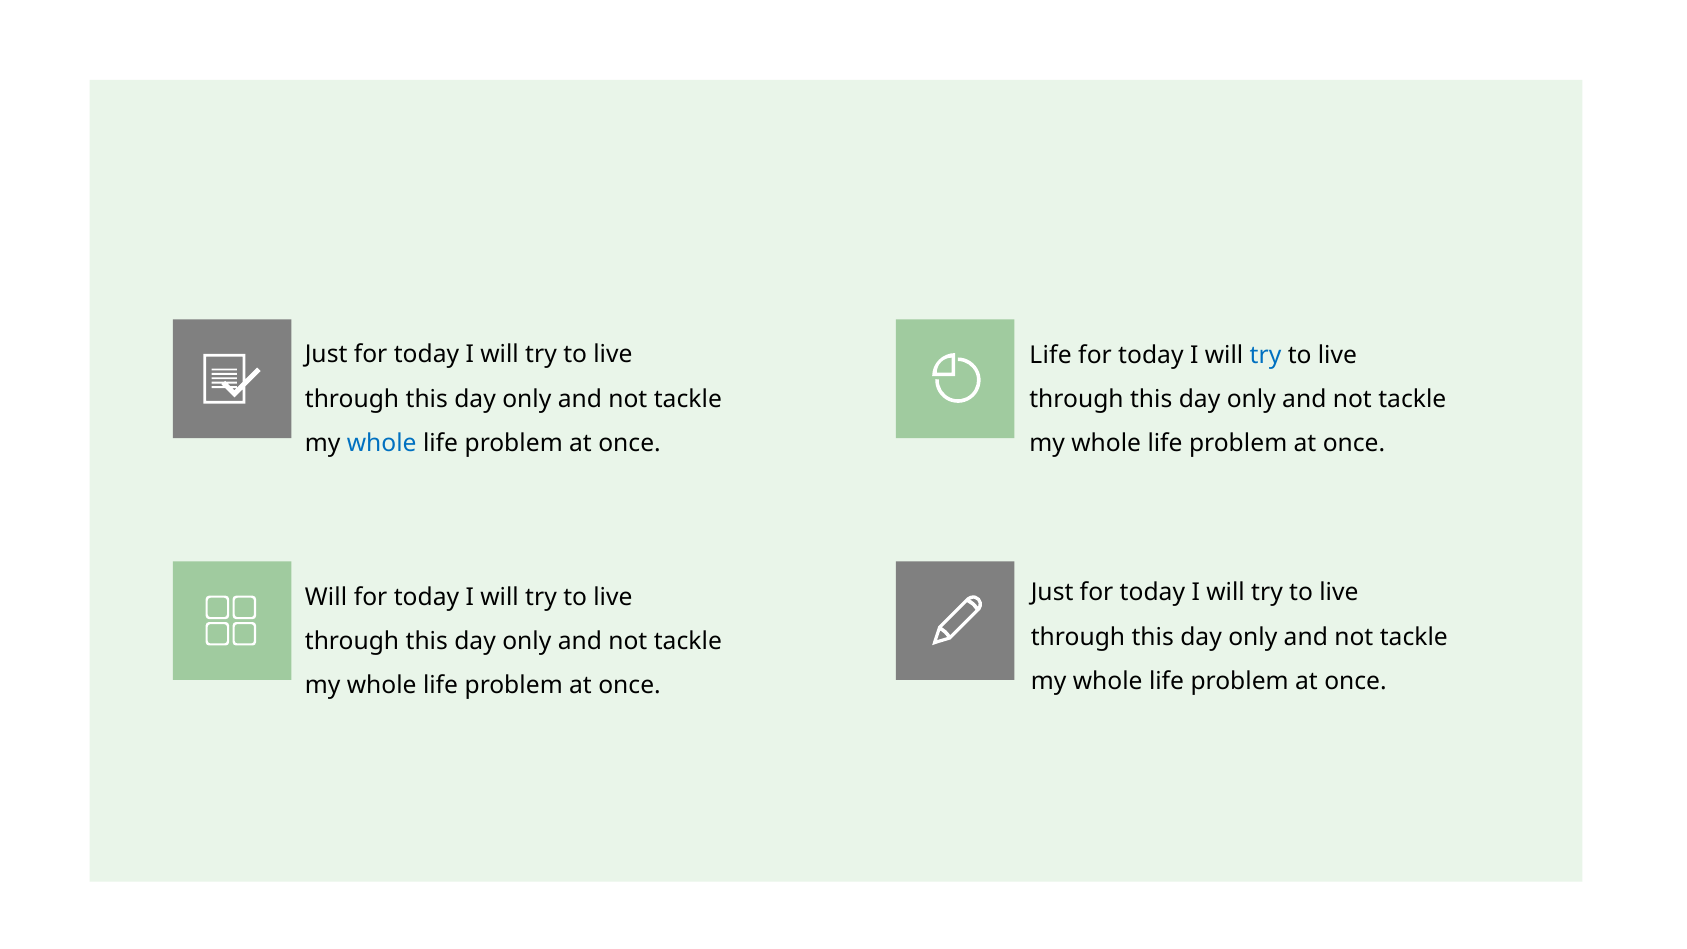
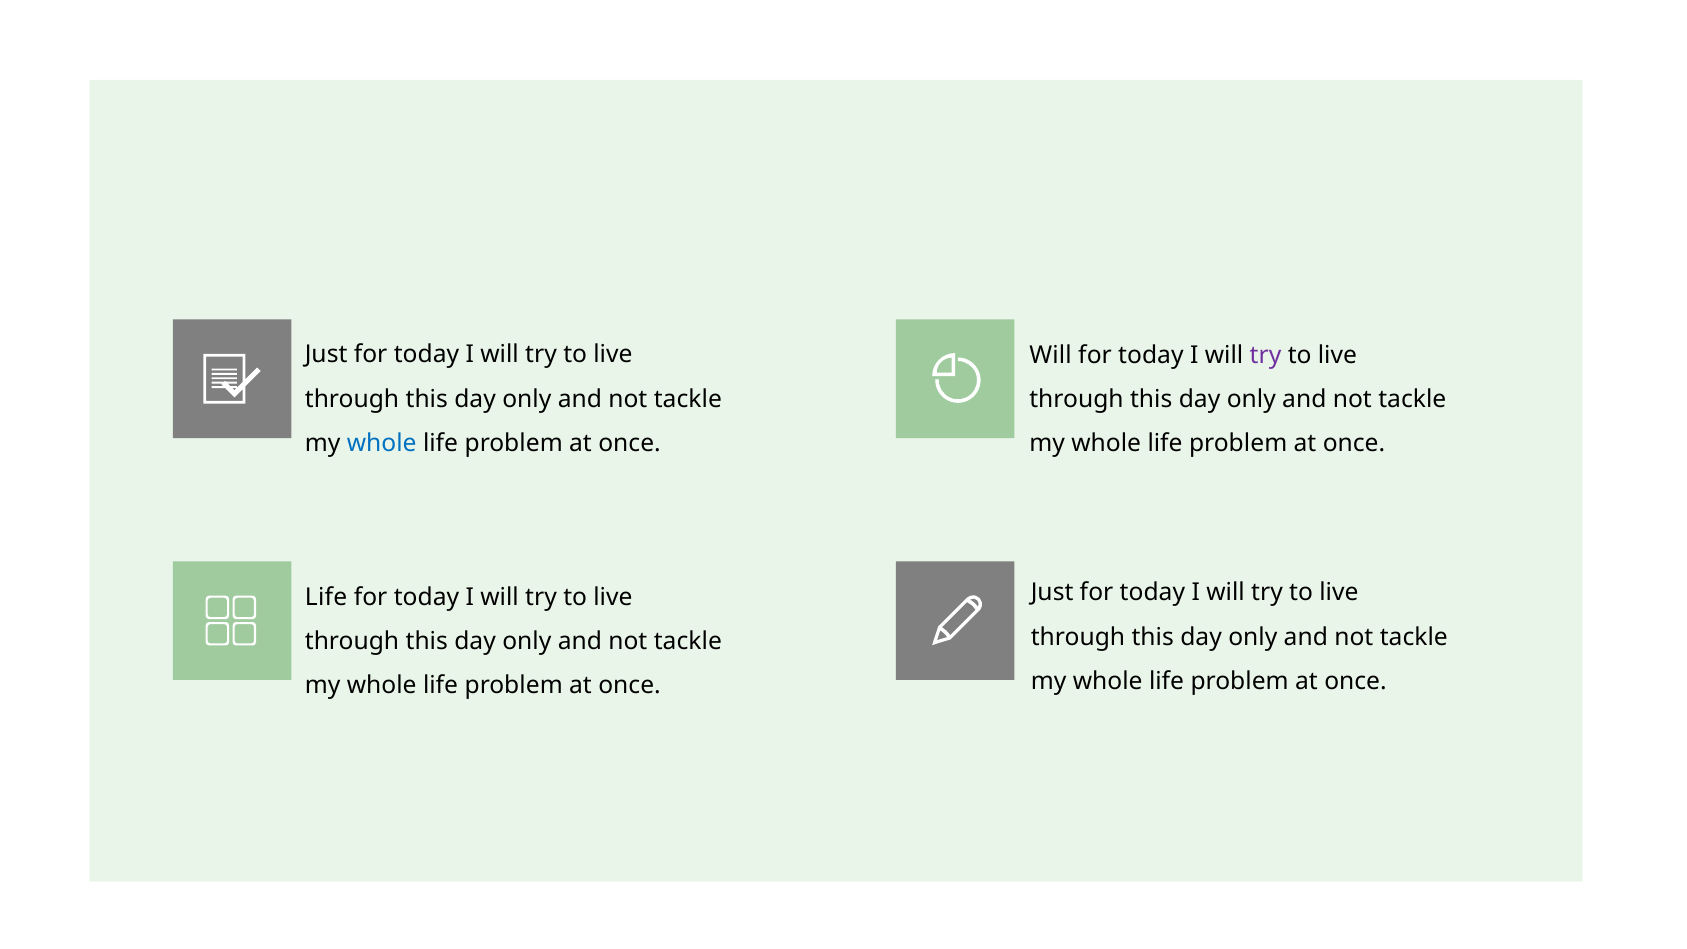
Life: Life -> Will (1051, 355)
try colour: blue -> purple (1265, 355)
Will: Will -> Life (326, 597)
